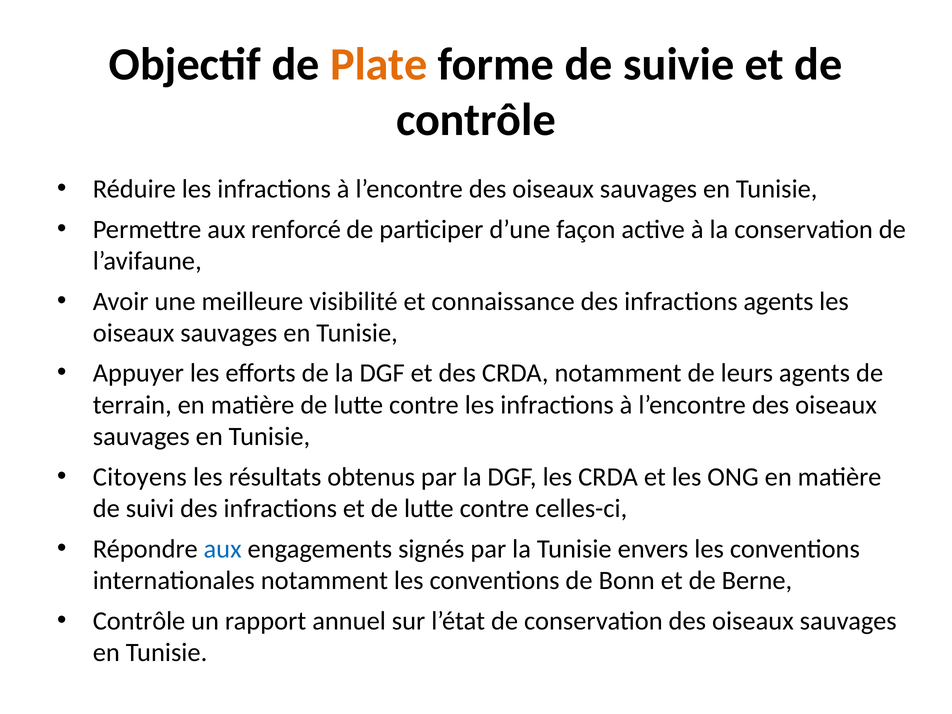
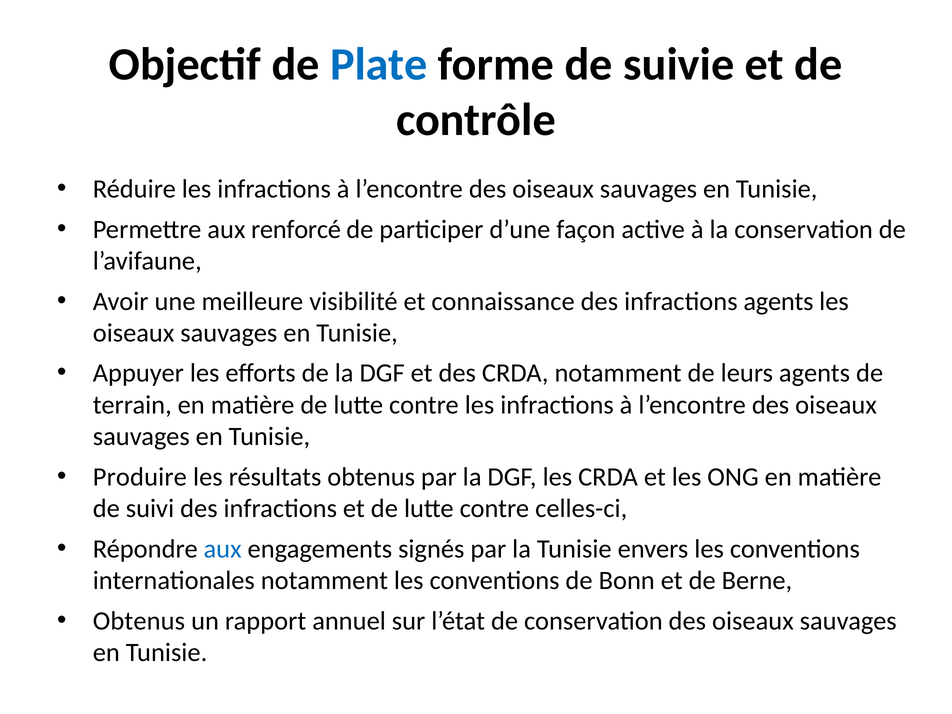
Plate colour: orange -> blue (379, 64)
Citoyens: Citoyens -> Produire (140, 477)
Contrôle: Contrôle -> Obtenus (139, 621)
